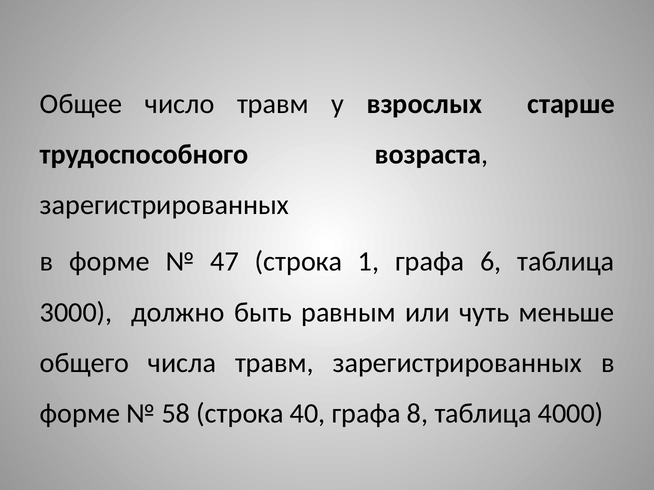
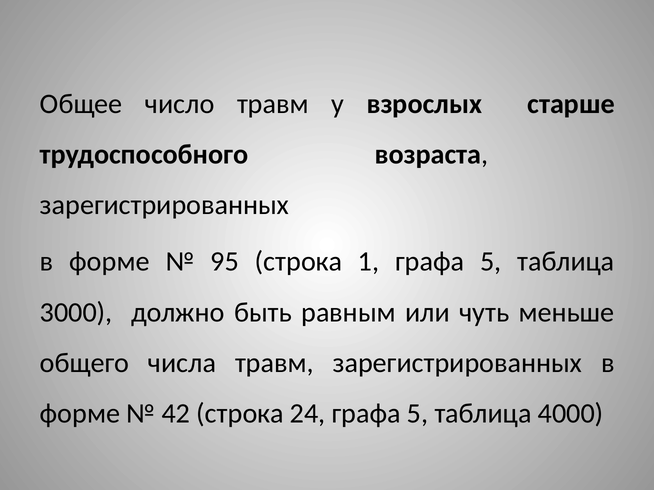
47: 47 -> 95 (225, 262)
1 графа 6: 6 -> 5 (491, 262)
58: 58 -> 42 (176, 414)
40: 40 -> 24 (308, 414)
8: 8 -> 5 (418, 414)
